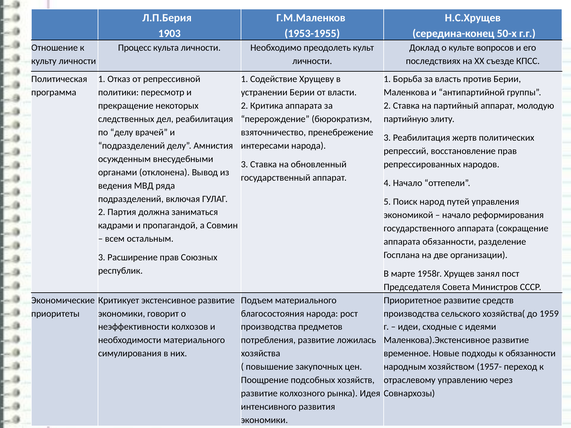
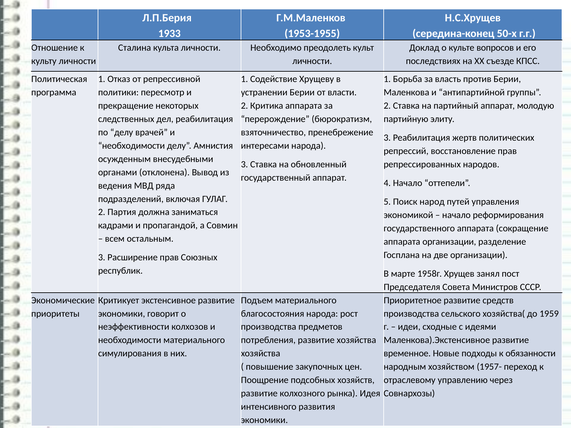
1903: 1903 -> 1933 (169, 33)
Процесс: Процесс -> Сталина (135, 48)
подразделений: подразделений -> необходимости (132, 146)
аппарата обязанности: обязанности -> организации (449, 242)
развитие ложилась: ложилась -> хозяйства (356, 340)
